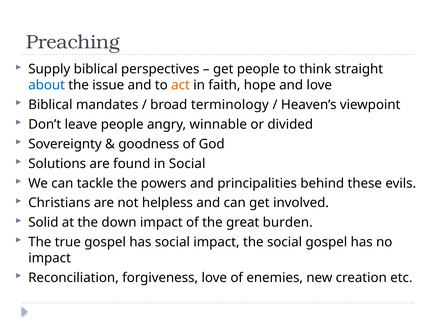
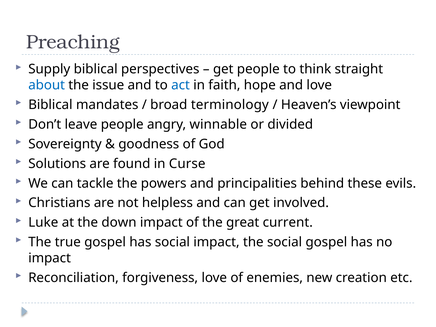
act colour: orange -> blue (181, 85)
in Social: Social -> Curse (187, 164)
Solid: Solid -> Luke (43, 223)
burden: burden -> current (288, 223)
